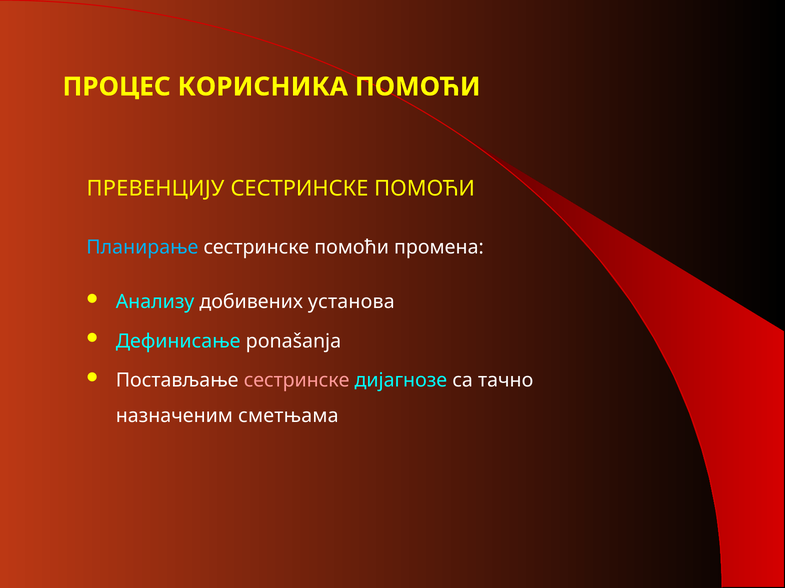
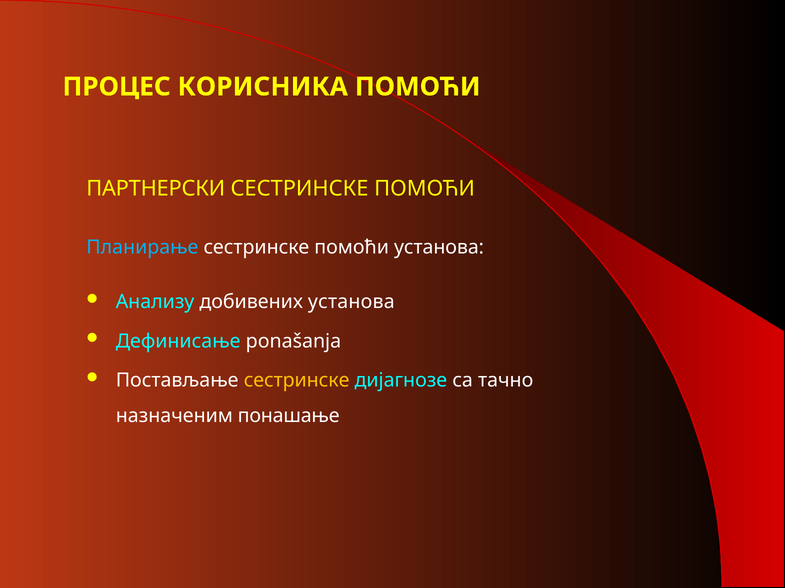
ПРЕВЕНЦИЈУ: ПРЕВЕНЦИЈУ -> ПАРТНЕРСКИ (156, 189)
помоћи промена: промена -> установа (439, 248)
сестринске colour: pink -> yellow (297, 381)
сметњама: сметњама -> понашање (289, 416)
